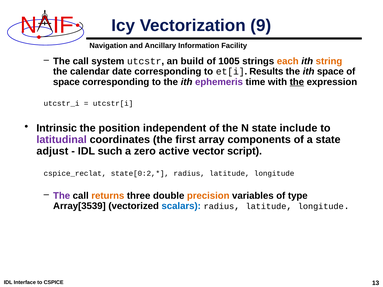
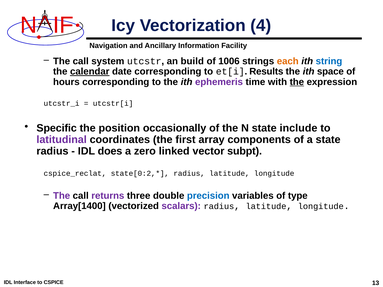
9: 9 -> 4 (261, 26)
1005: 1005 -> 1006 (229, 61)
string colour: orange -> blue (329, 61)
calendar underline: none -> present (90, 72)
space: space -> hours (66, 82)
Intrinsic: Intrinsic -> Specific (57, 128)
independent: independent -> occasionally (175, 128)
adjust: adjust -> radius (52, 151)
such: such -> does (110, 151)
active: active -> linked (174, 151)
script: script -> subpt (245, 151)
returns colour: orange -> purple (108, 196)
precision colour: orange -> blue (208, 196)
Array[3539: Array[3539 -> Array[1400 (79, 206)
scalars colour: blue -> purple (181, 206)
